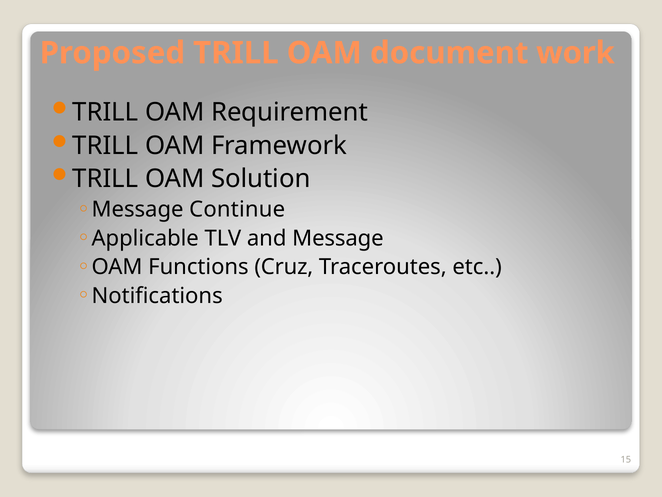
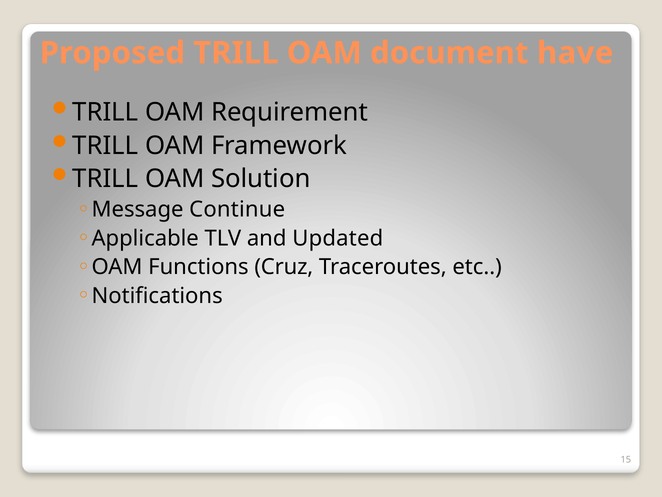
work: work -> have (575, 53)
and Message: Message -> Updated (338, 238)
